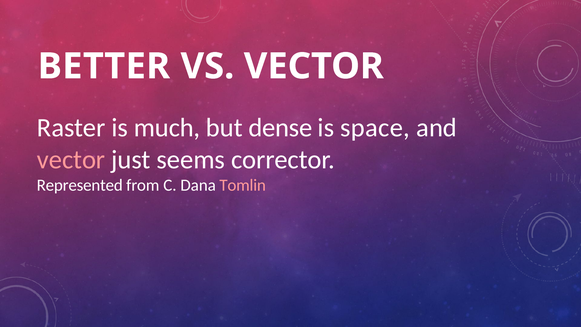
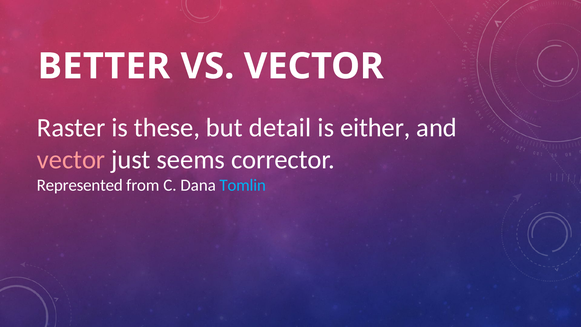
much: much -> these (167, 128)
dense: dense -> detail (280, 128)
space: space -> either (375, 128)
Tomlin colour: pink -> light blue (243, 185)
